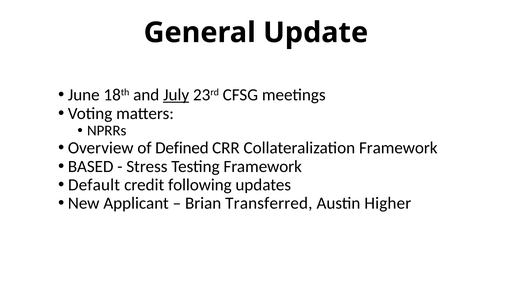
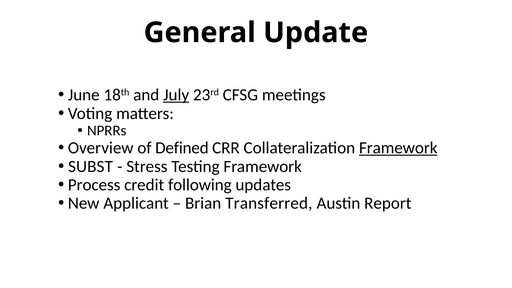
Framework underline: none -> present (398, 148)
BASED: BASED -> SUBST (91, 166)
Default: Default -> Process (94, 185)
Higher: Higher -> Report (388, 203)
